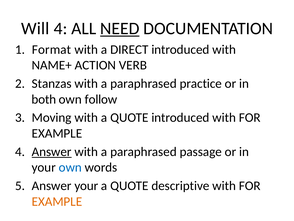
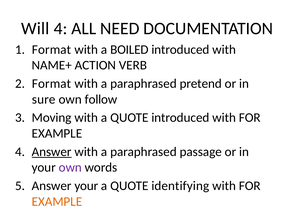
NEED underline: present -> none (120, 28)
DIRECT: DIRECT -> BOILED (129, 49)
Stanzas: Stanzas -> Format (52, 83)
practice: practice -> pretend (201, 83)
both: both -> sure (44, 99)
own colour: blue -> purple (70, 167)
descriptive: descriptive -> identifying (180, 185)
